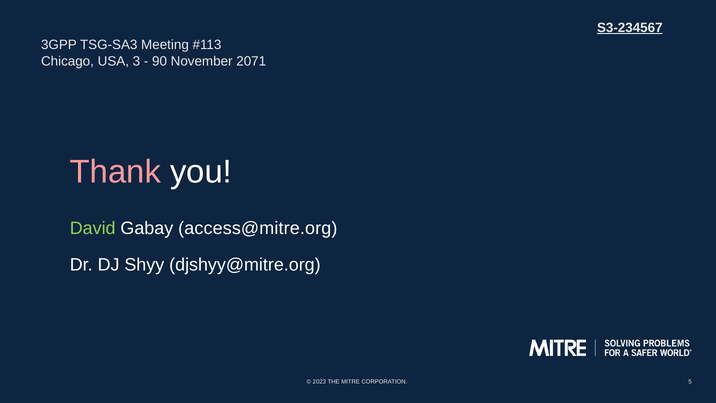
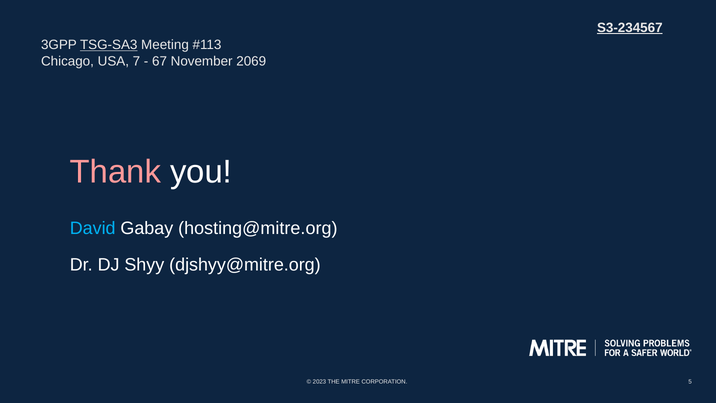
TSG-SA3 underline: none -> present (109, 45)
3: 3 -> 7 (136, 61)
90: 90 -> 67 (160, 61)
2071: 2071 -> 2069 (251, 61)
David colour: light green -> light blue (93, 228)
access@mitre.org: access@mitre.org -> hosting@mitre.org (258, 228)
